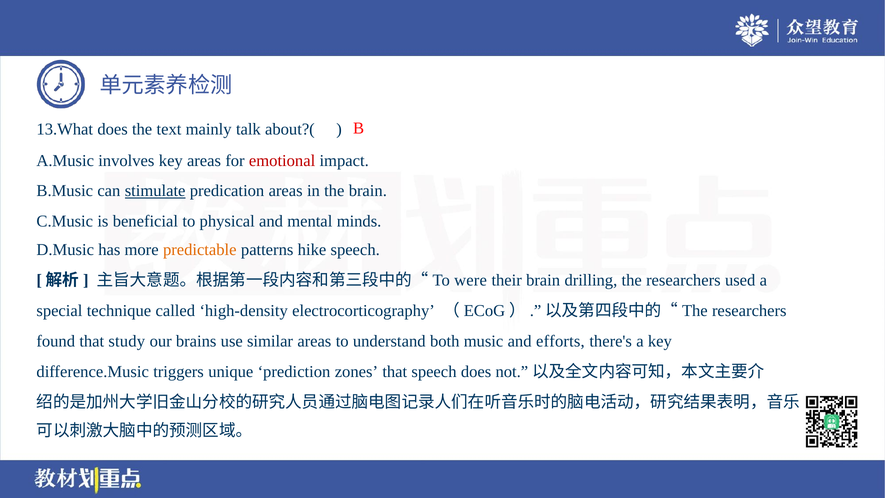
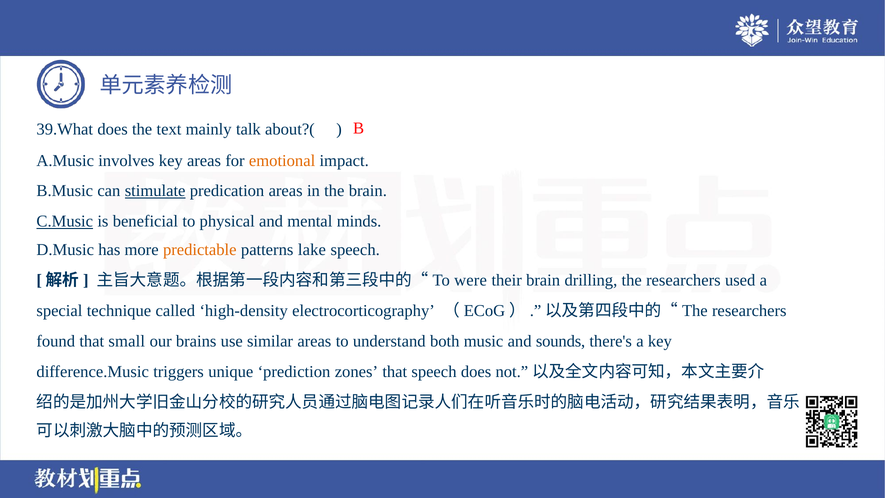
13.What: 13.What -> 39.What (65, 129)
emotional colour: red -> orange (282, 160)
C.Music underline: none -> present (65, 221)
hike: hike -> lake (312, 250)
study: study -> small (127, 341)
efforts: efforts -> sounds (561, 341)
